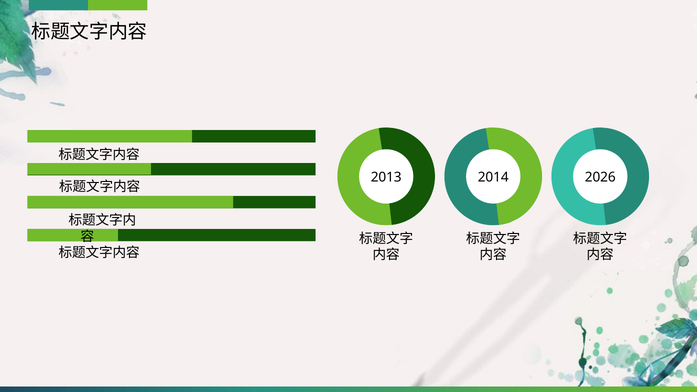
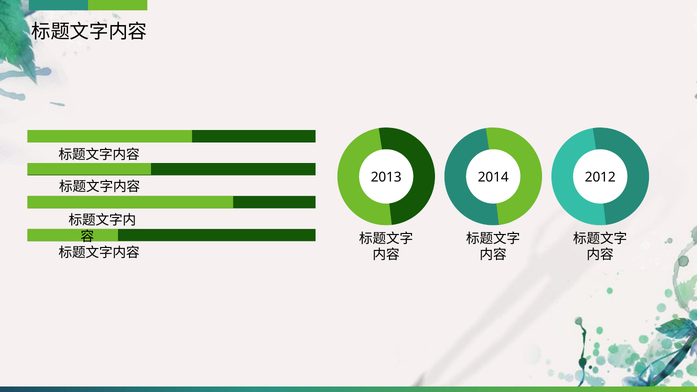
2026: 2026 -> 2012 (600, 177)
